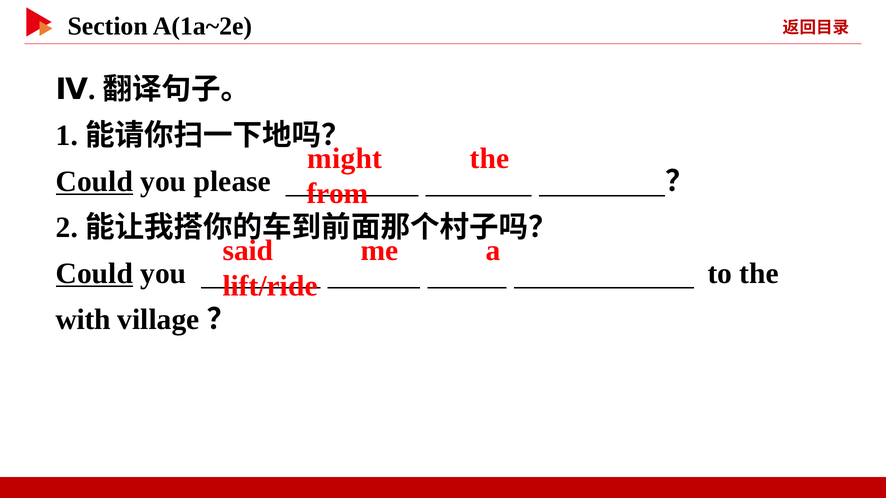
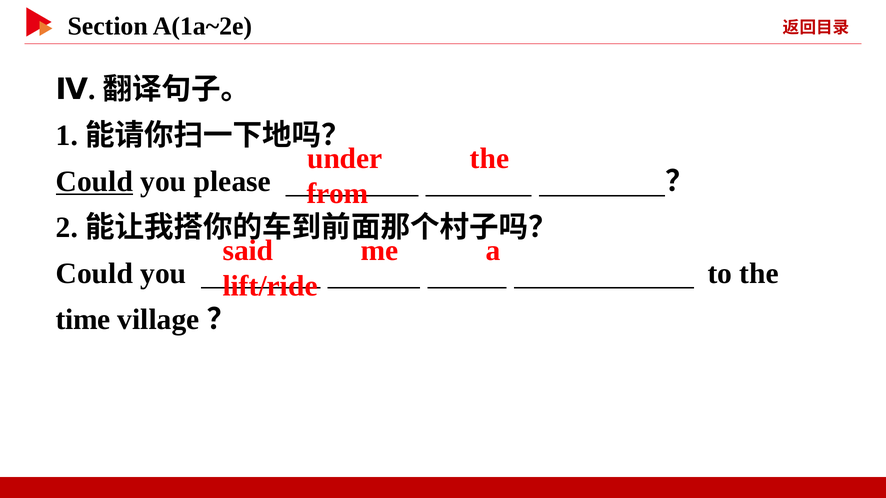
might: might -> under (345, 158)
Could underline: present -> none (94, 274)
with: with -> time (83, 320)
